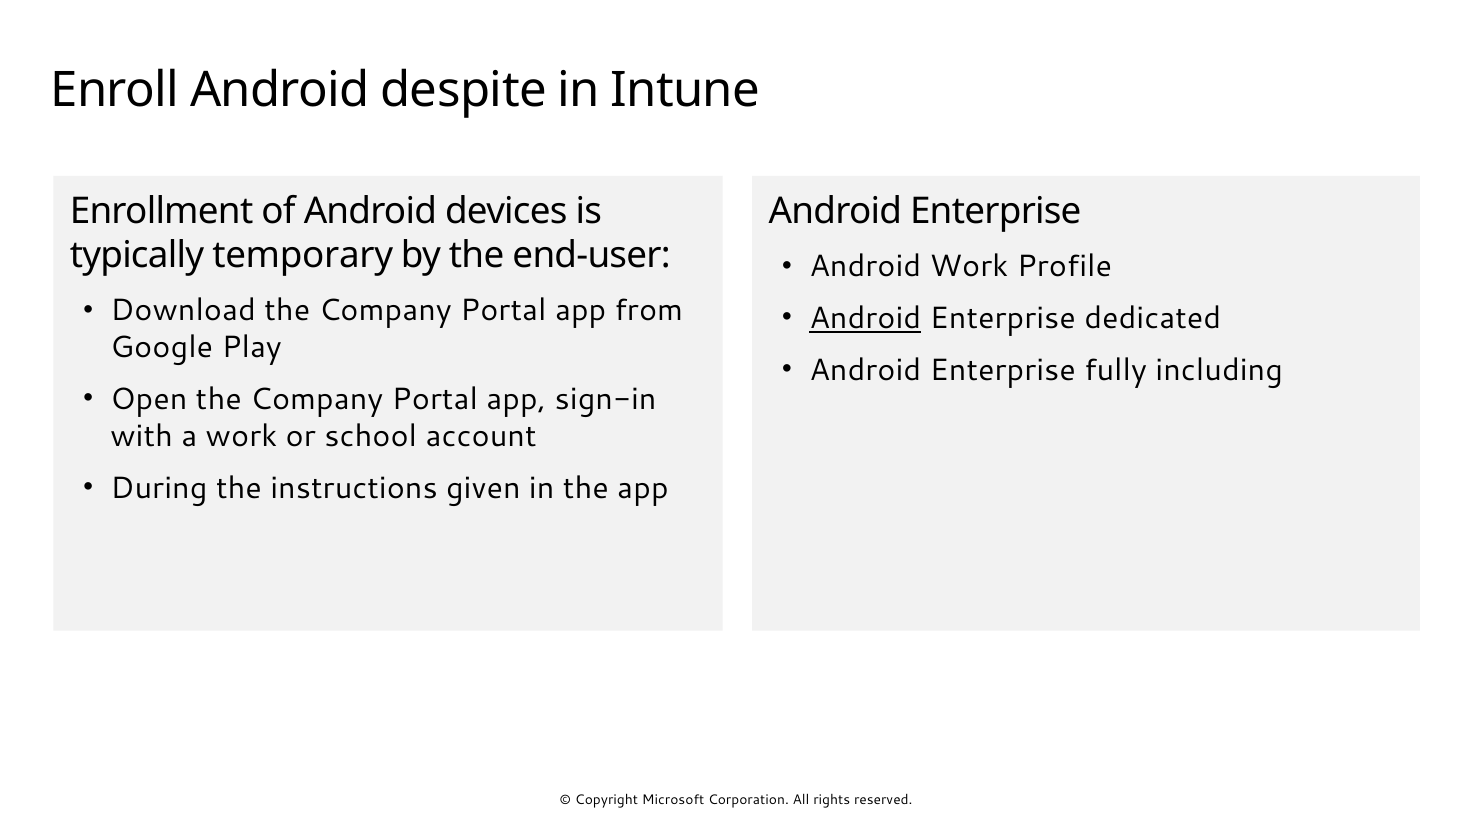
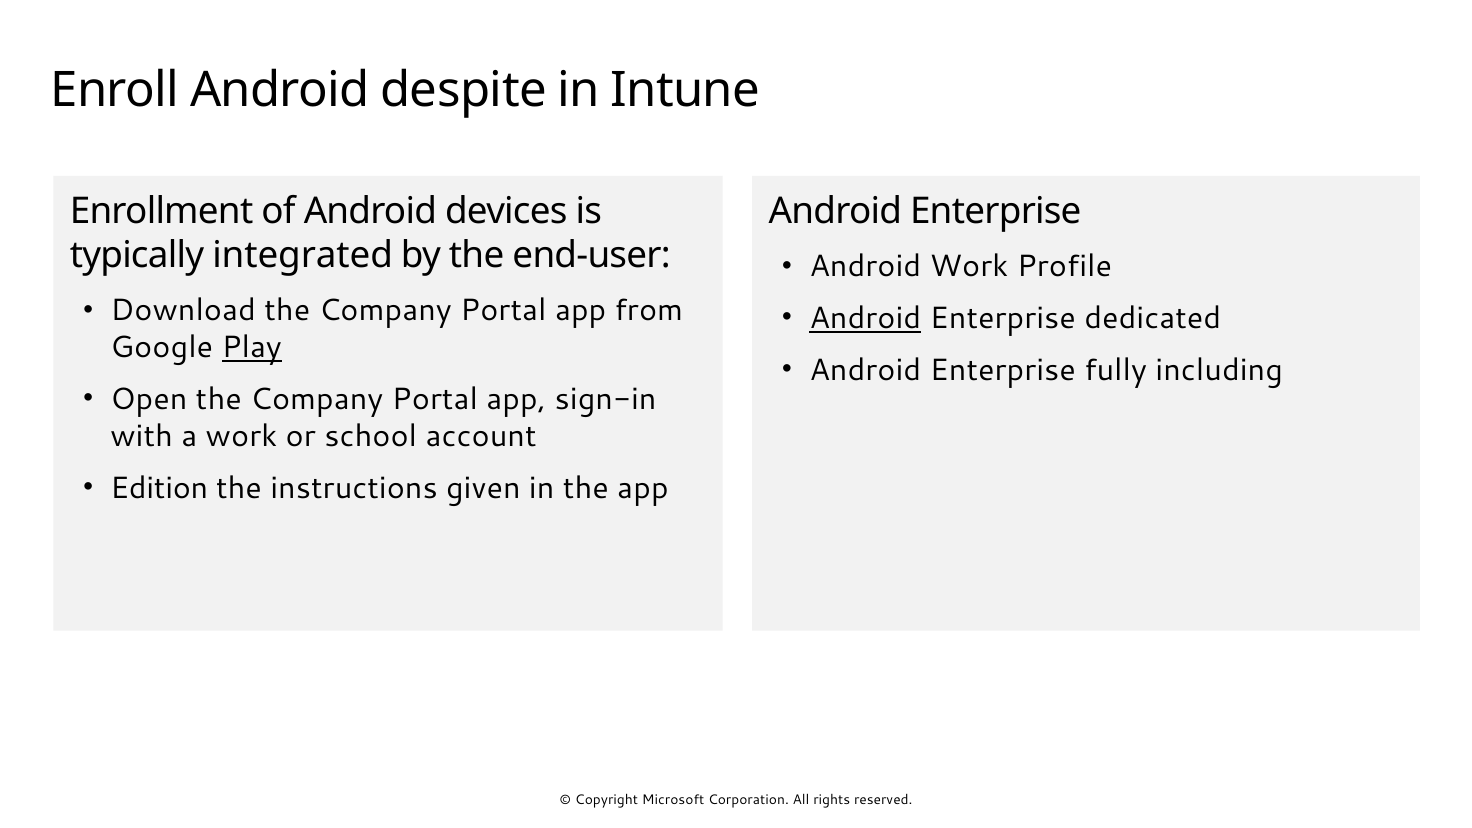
temporary: temporary -> integrated (303, 256)
Play underline: none -> present (252, 348)
During: During -> Edition (159, 488)
